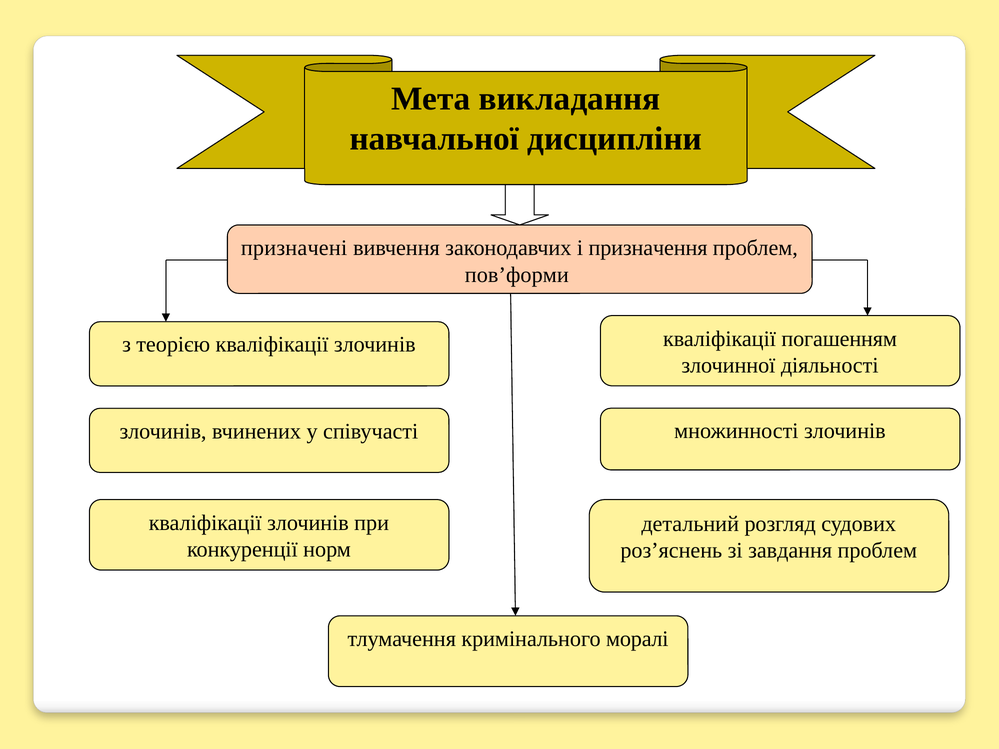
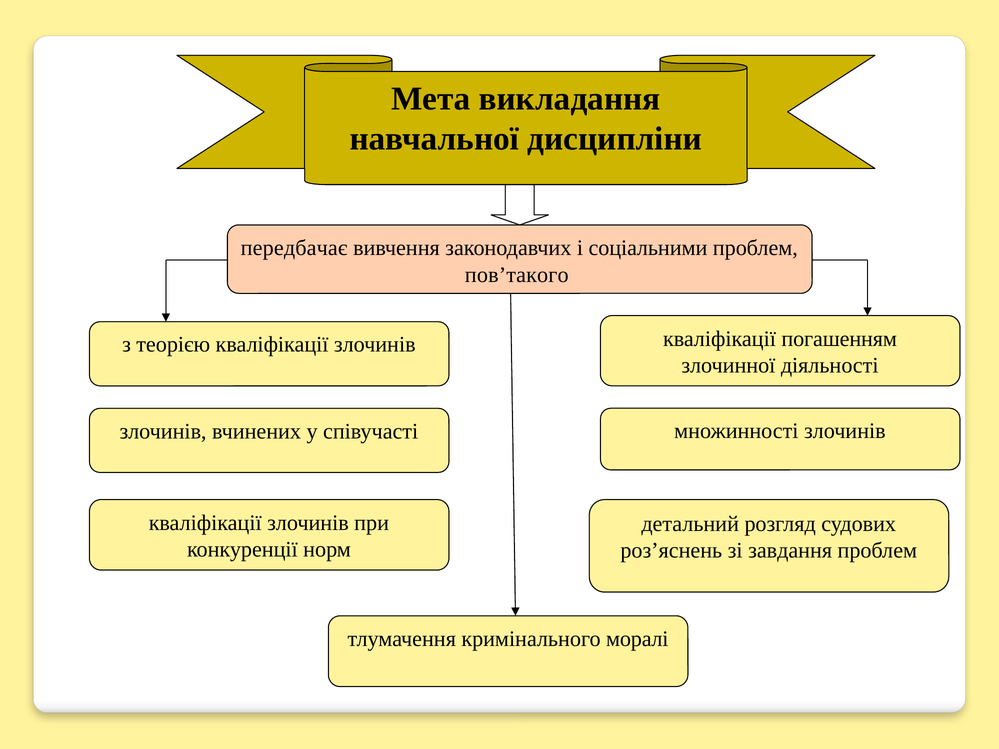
призначені: призначені -> передбачає (294, 248)
призначення: призначення -> соціальними (648, 248)
пов’форми: пов’форми -> пов’такого (517, 275)
